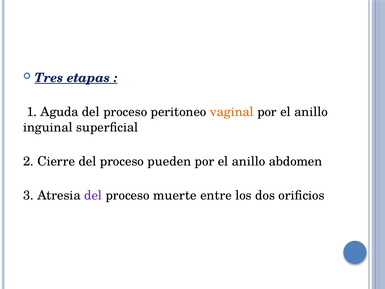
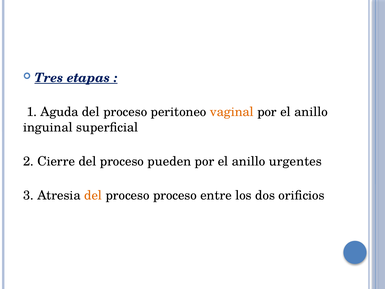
abdomen: abdomen -> urgentes (295, 161)
del colour: purple -> orange (93, 195)
proceso muerte: muerte -> proceso (175, 195)
